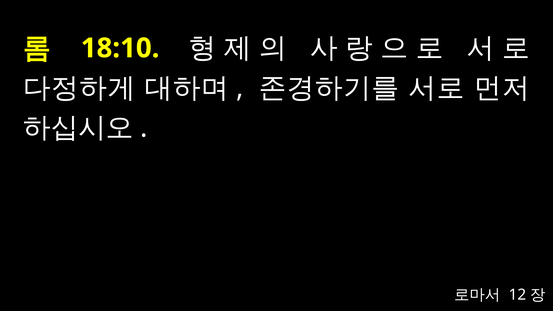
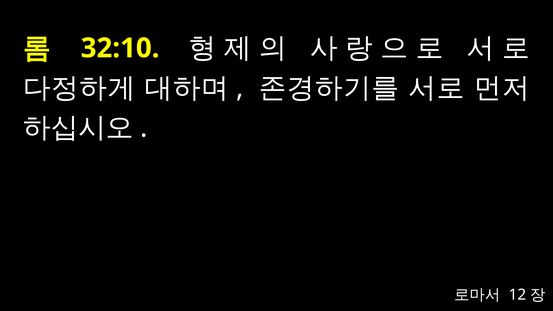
18:10: 18:10 -> 32:10 (120, 48)
